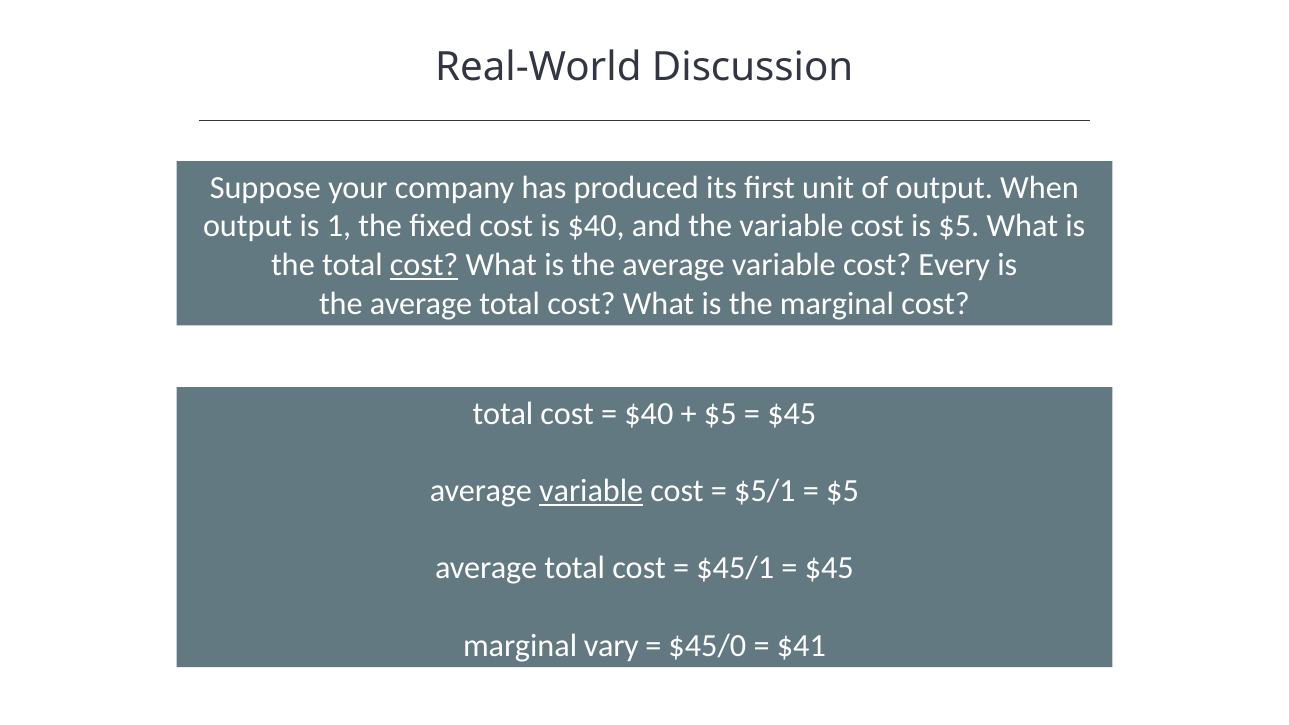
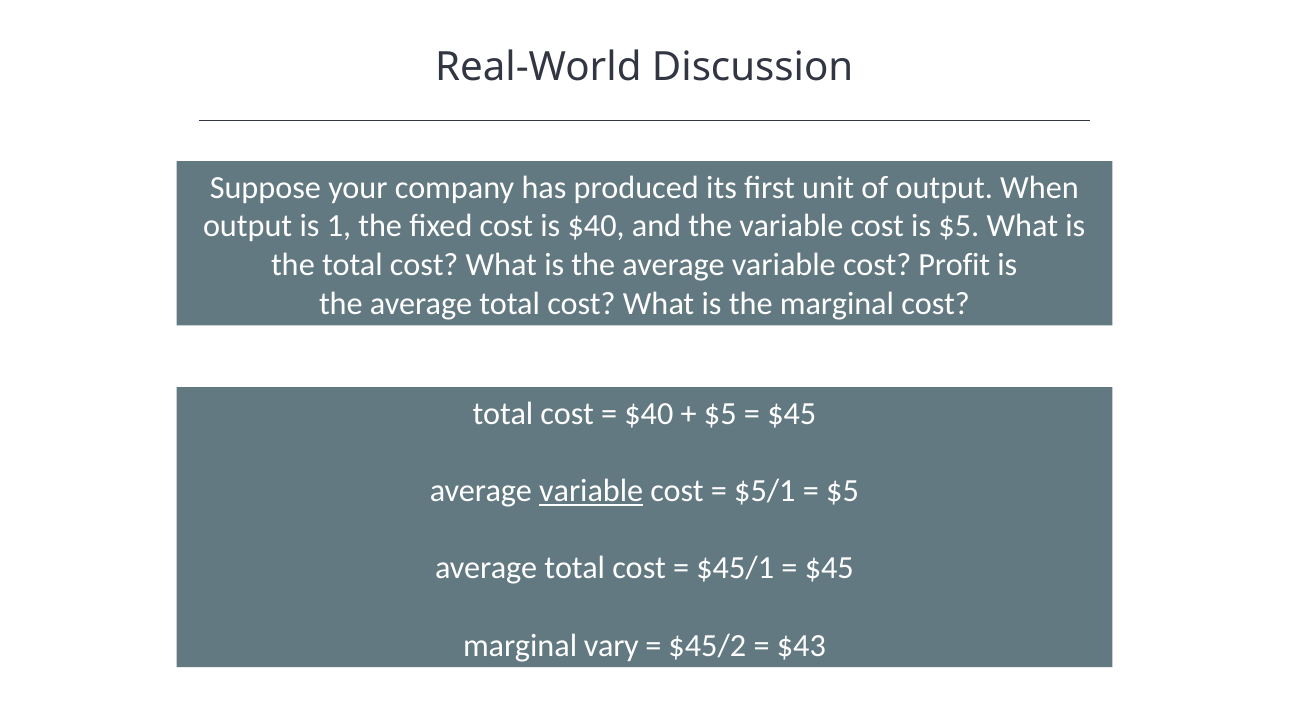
cost underline: present -> none (424, 265)
Every: Every -> Profit (954, 265)
$45/0: $45/0 -> $45/2 (707, 645)
$41: $41 -> $43 (801, 645)
